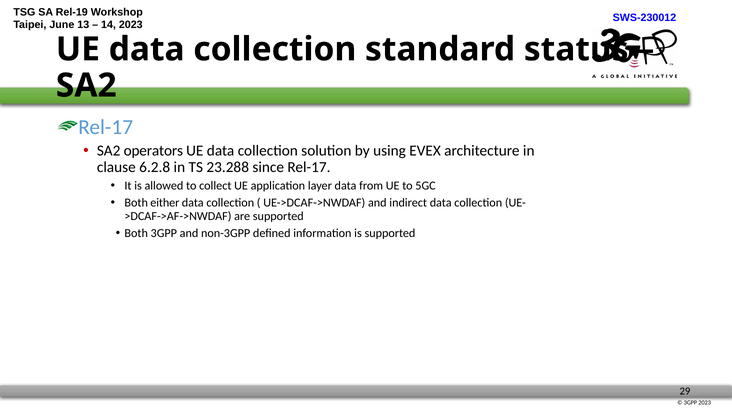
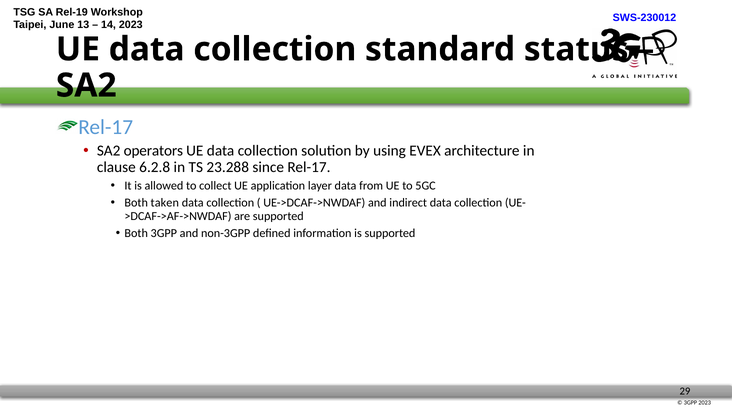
either: either -> taken (165, 203)
